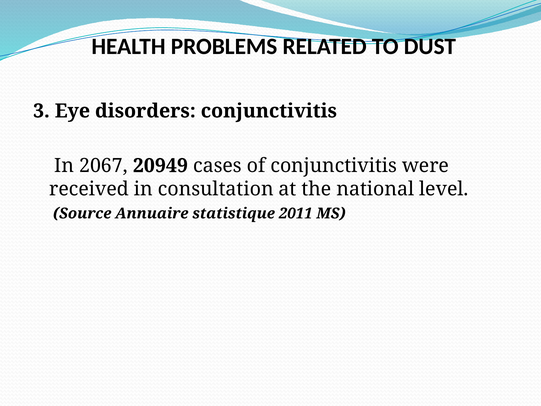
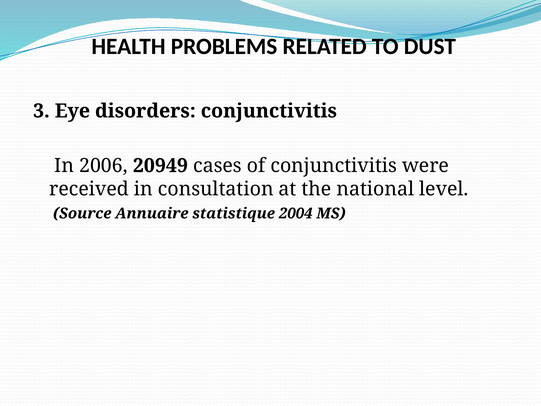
2067: 2067 -> 2006 (103, 166)
2011: 2011 -> 2004 (296, 213)
